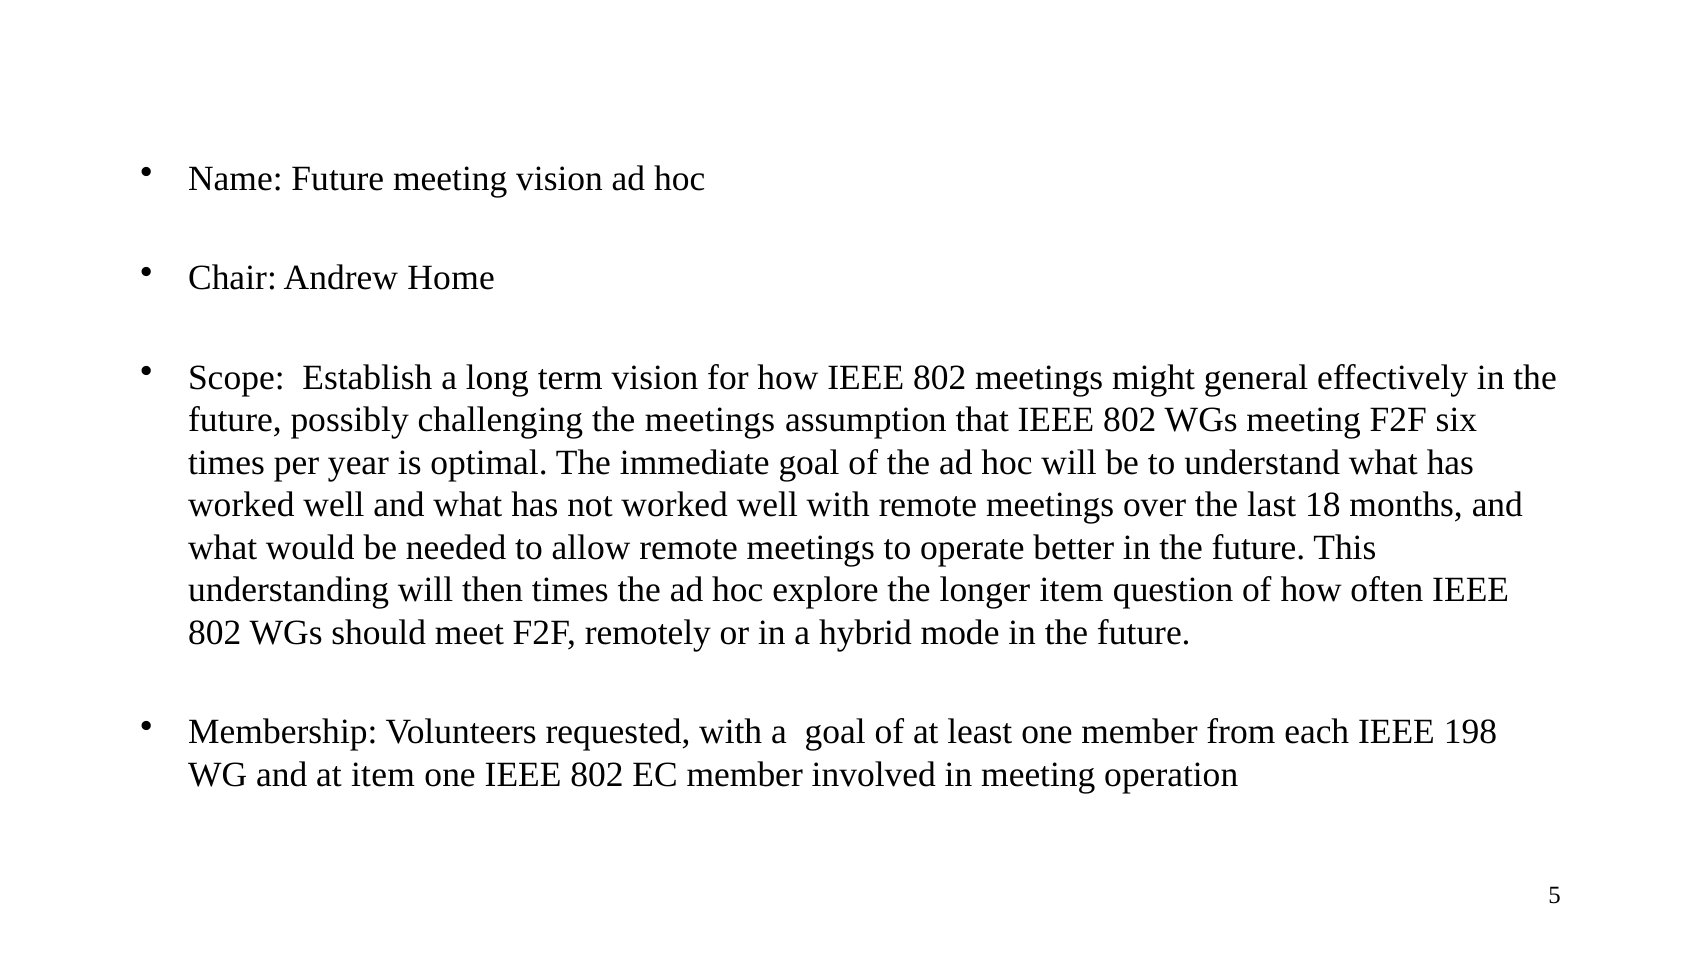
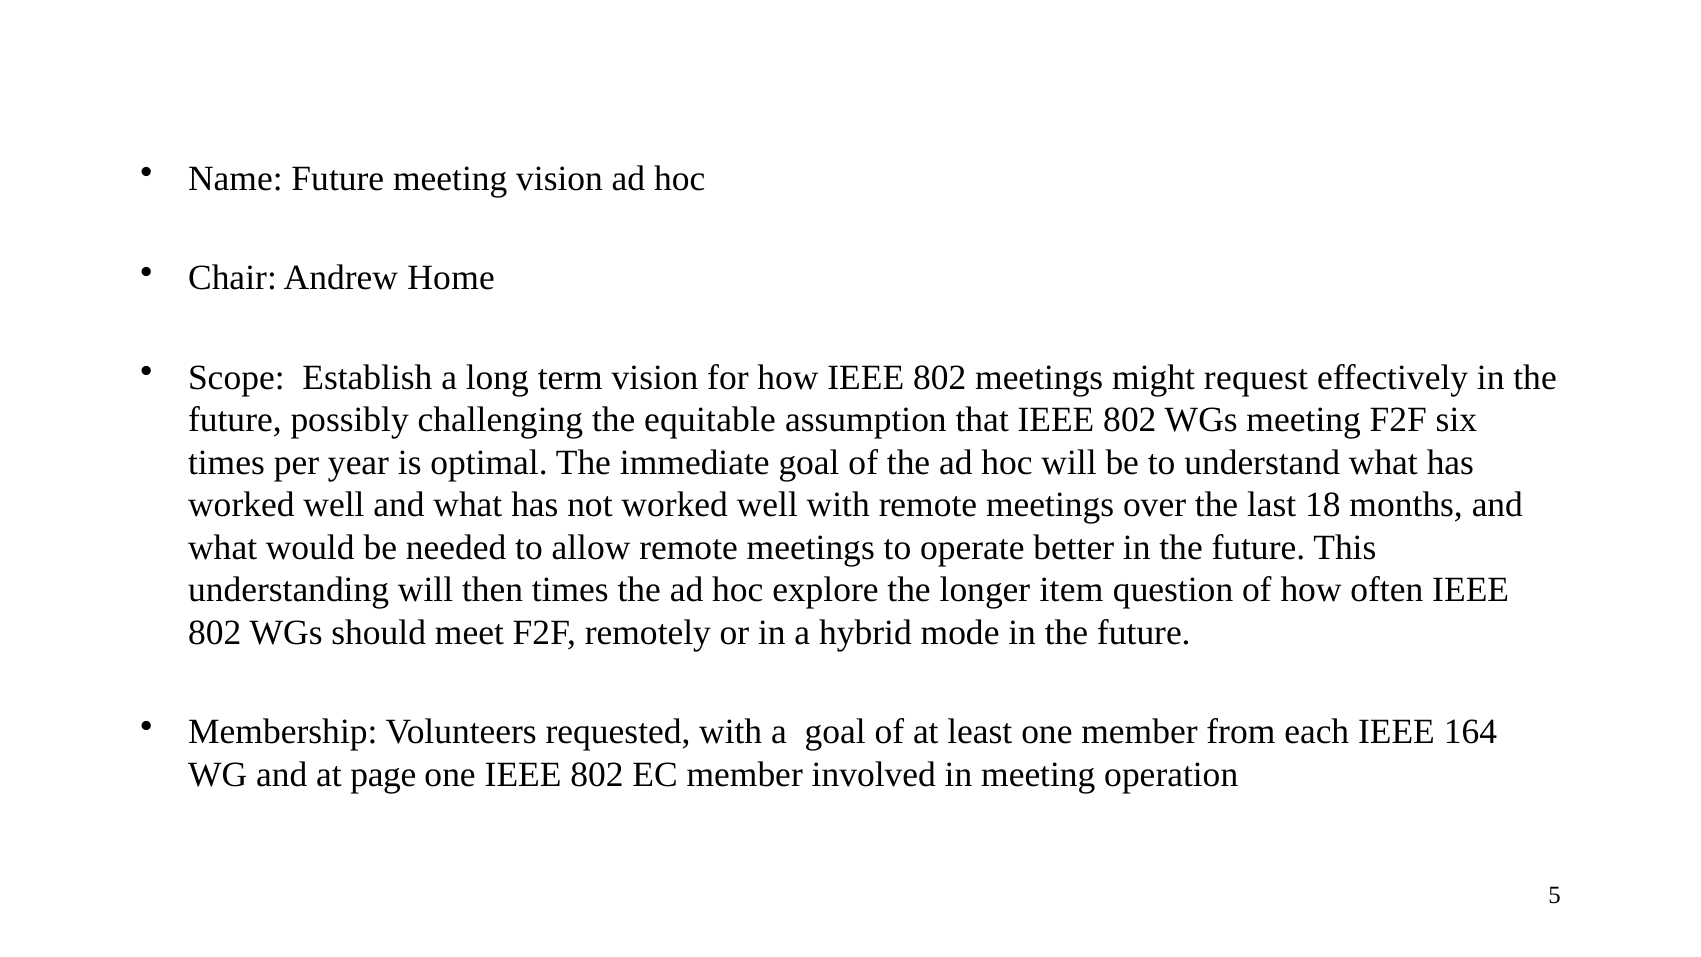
general: general -> request (1256, 377)
the meetings: meetings -> equitable (710, 420)
198: 198 -> 164 (1470, 732)
at item: item -> page (383, 774)
